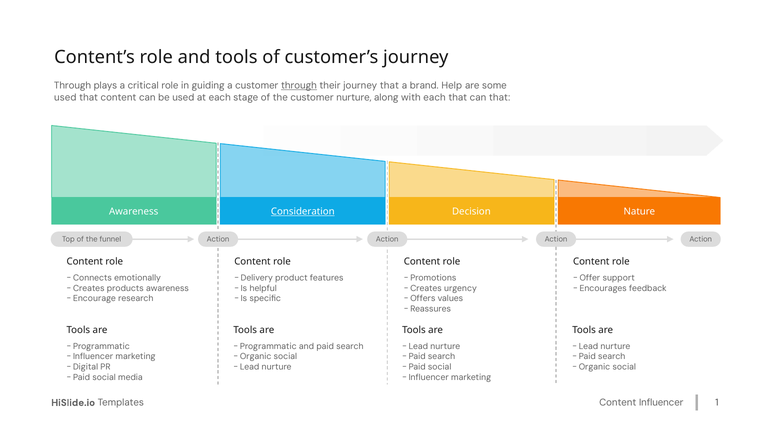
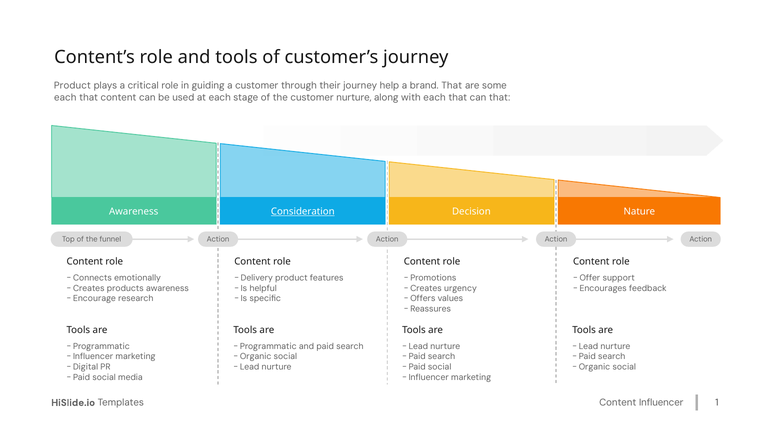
Through: Through -> Product (72, 86)
through underline: present -> none (299, 86)
journey that: that -> help (389, 86)
brand Help: Help -> That (452, 86)
used: used -> each (65, 97)
